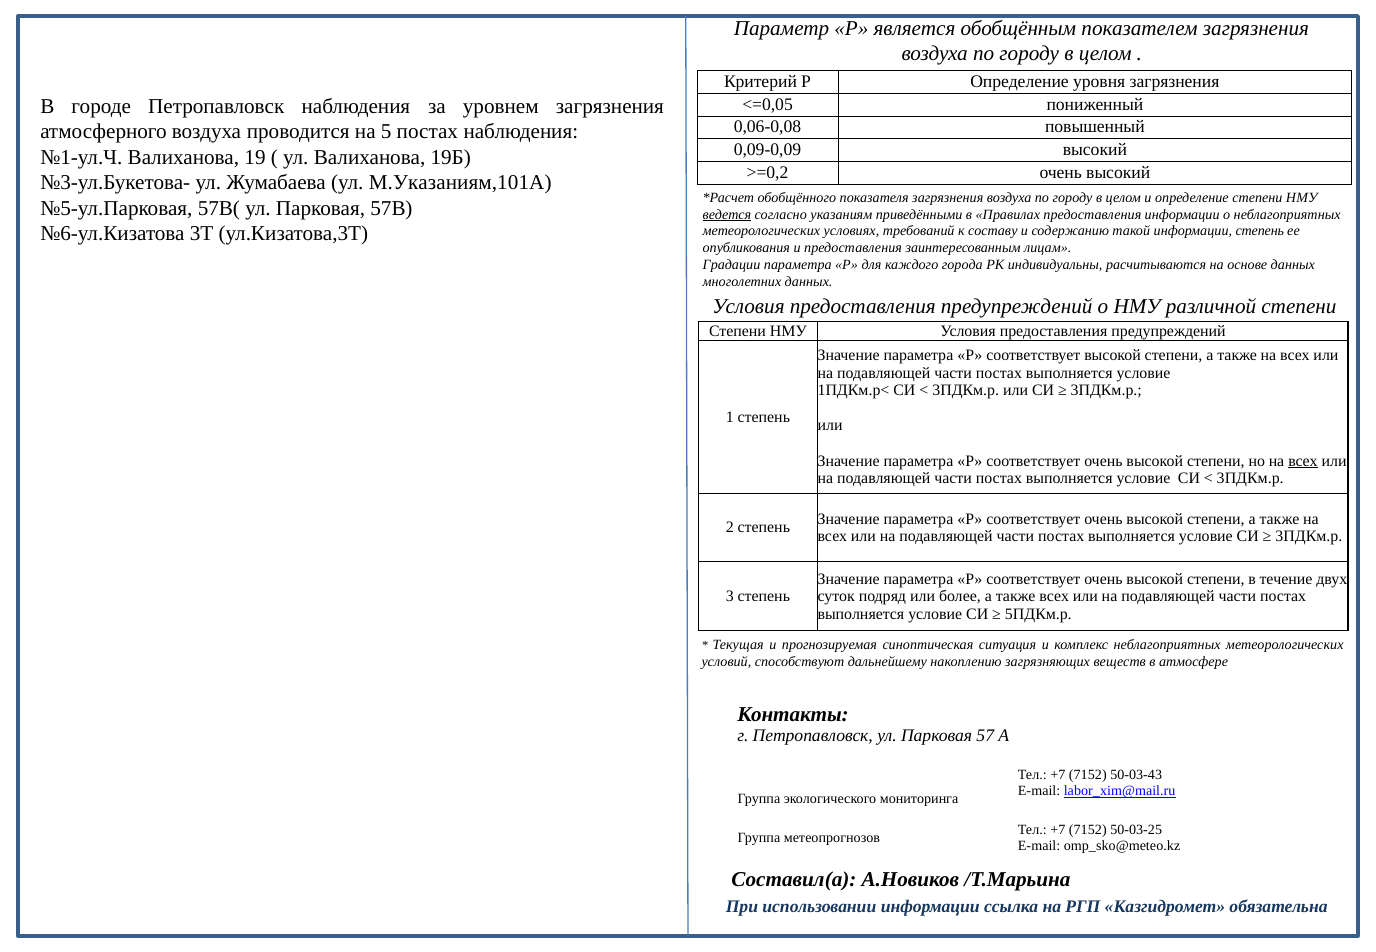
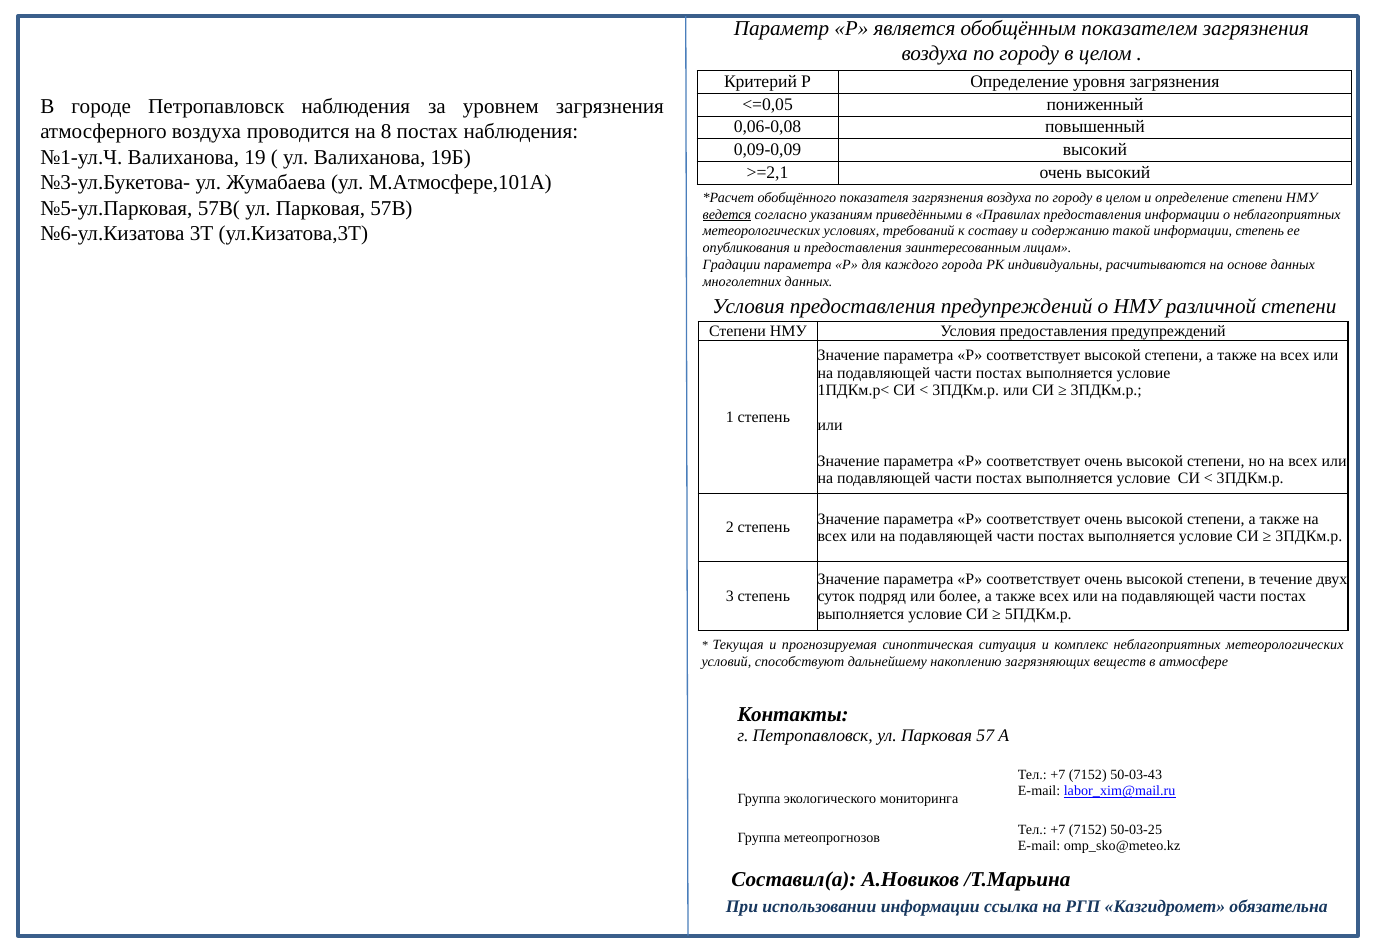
5: 5 -> 8 (386, 132)
>=0,2: >=0,2 -> >=2,1 (768, 173)
М.Указаниям,101А: М.Указаниям,101А -> М.Атмосфере,101А (460, 183)
всех underline: present -> none (1303, 461)
